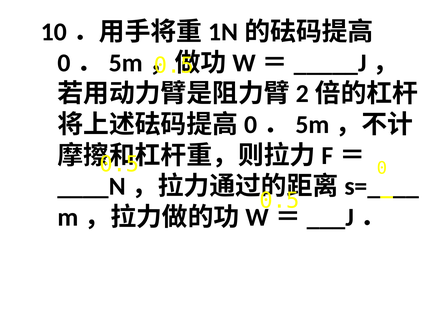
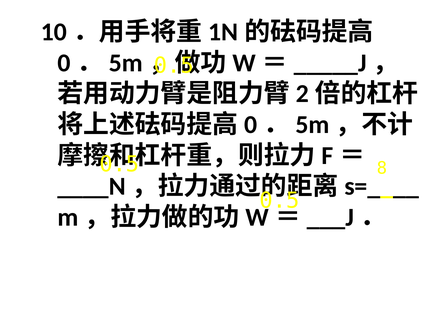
0: 0 -> 8 (382, 168)
